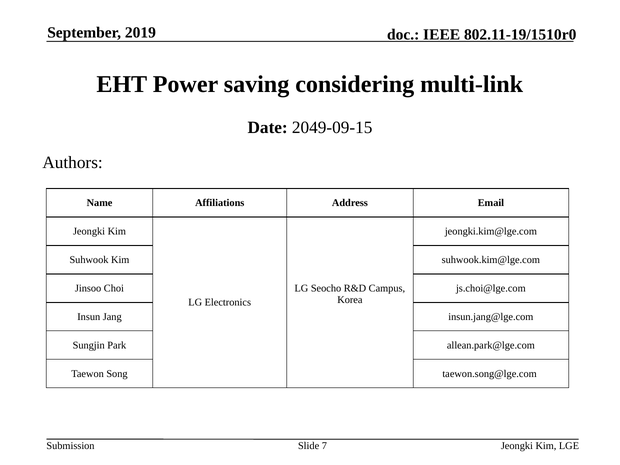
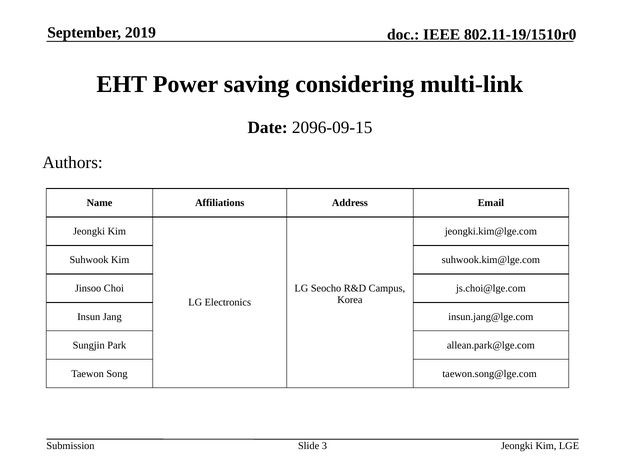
2049-09-15: 2049-09-15 -> 2096-09-15 (332, 127)
7: 7 -> 3 (324, 446)
